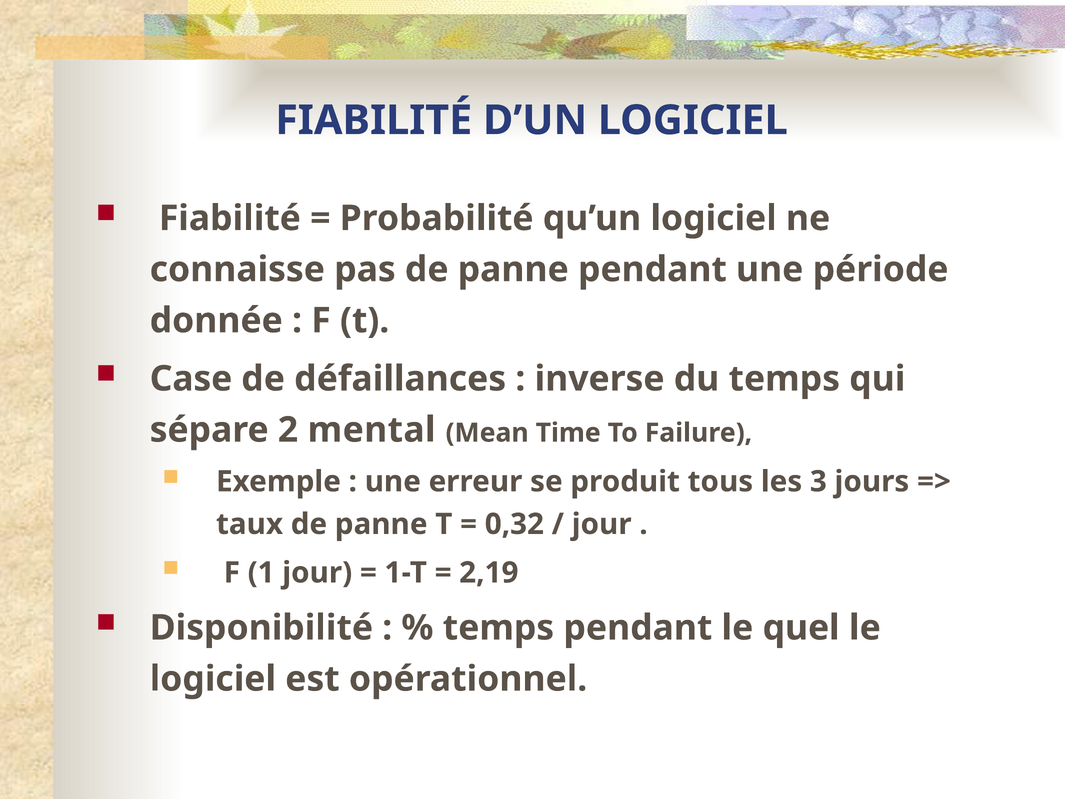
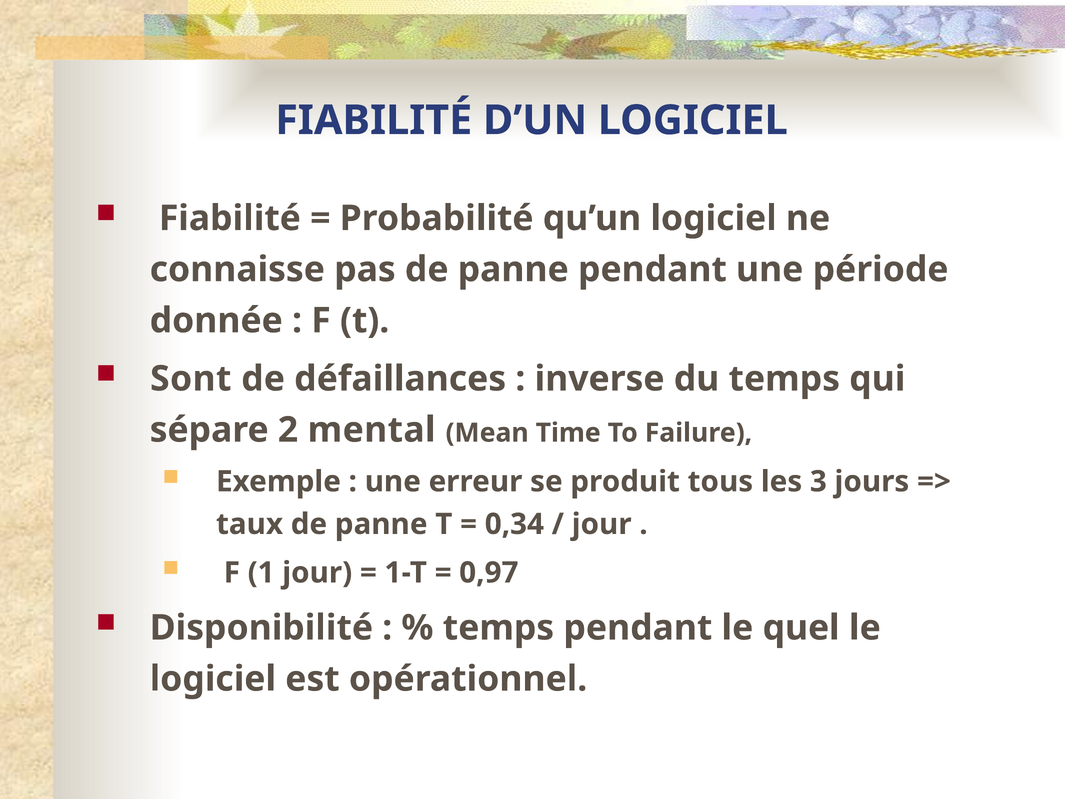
Case: Case -> Sont (191, 379)
0,32: 0,32 -> 0,34 (514, 524)
2,19: 2,19 -> 0,97 (489, 573)
